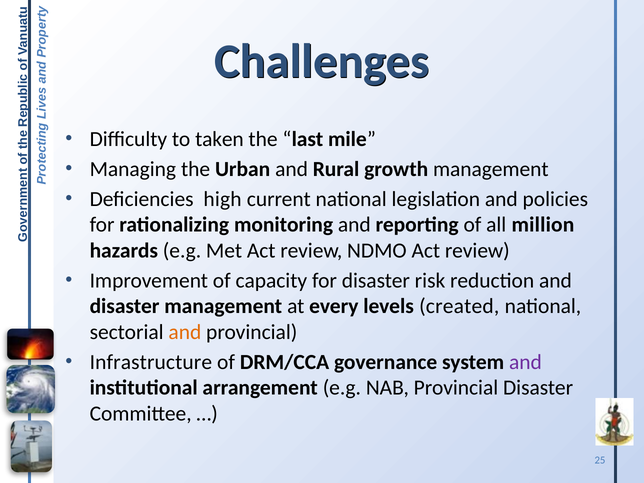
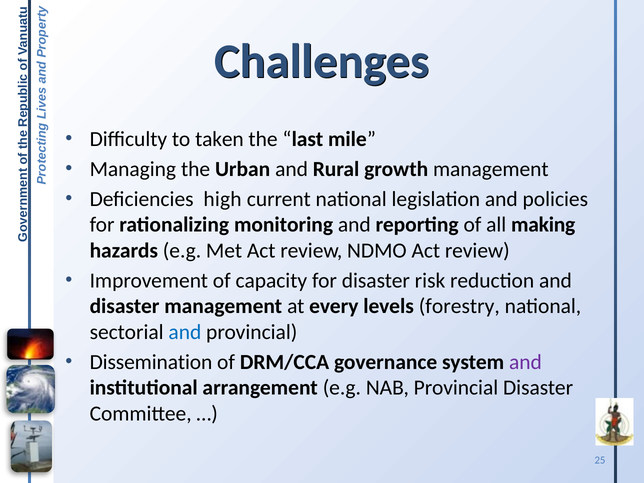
million: million -> making (543, 225)
created: created -> forestry (459, 306)
and colour: orange -> blue (185, 332)
Infrastructure: Infrastructure -> Dissemination (151, 362)
